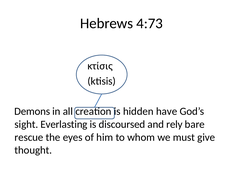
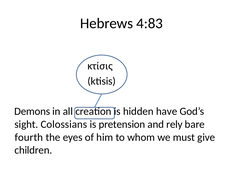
4:73: 4:73 -> 4:83 (150, 24)
Everlasting: Everlasting -> Colossians (64, 124)
discoursed: discoursed -> pretension (122, 124)
rescue: rescue -> fourth (29, 137)
thought: thought -> children (33, 150)
